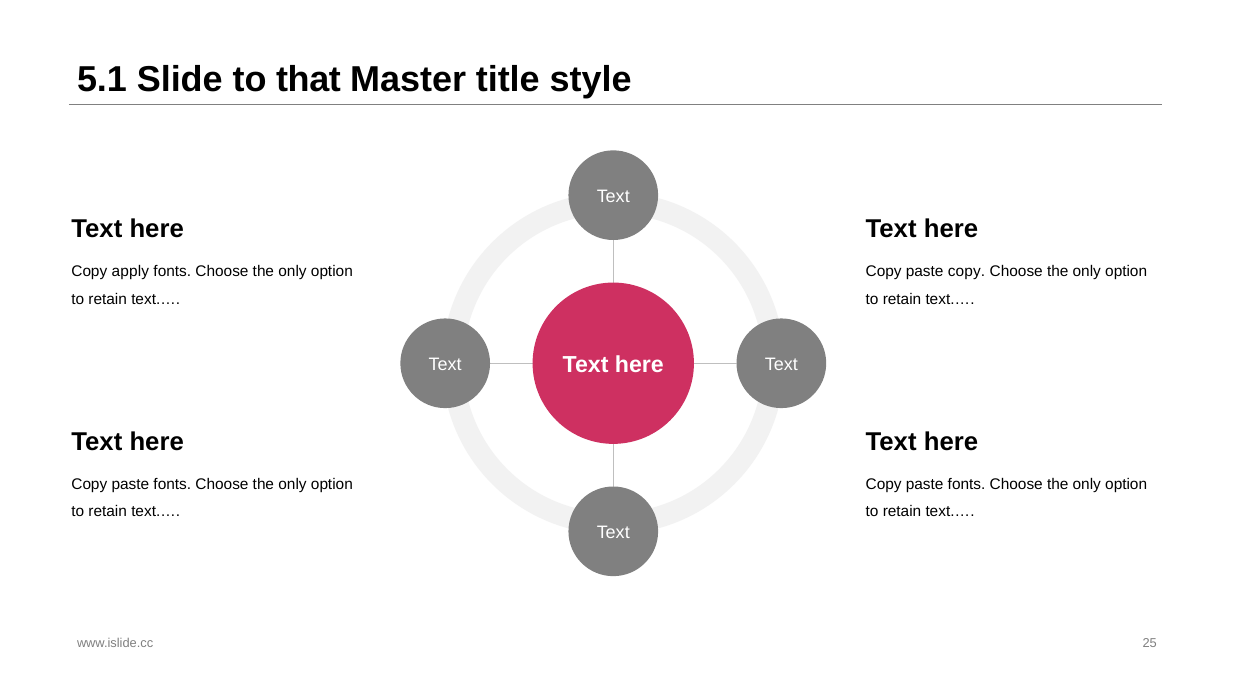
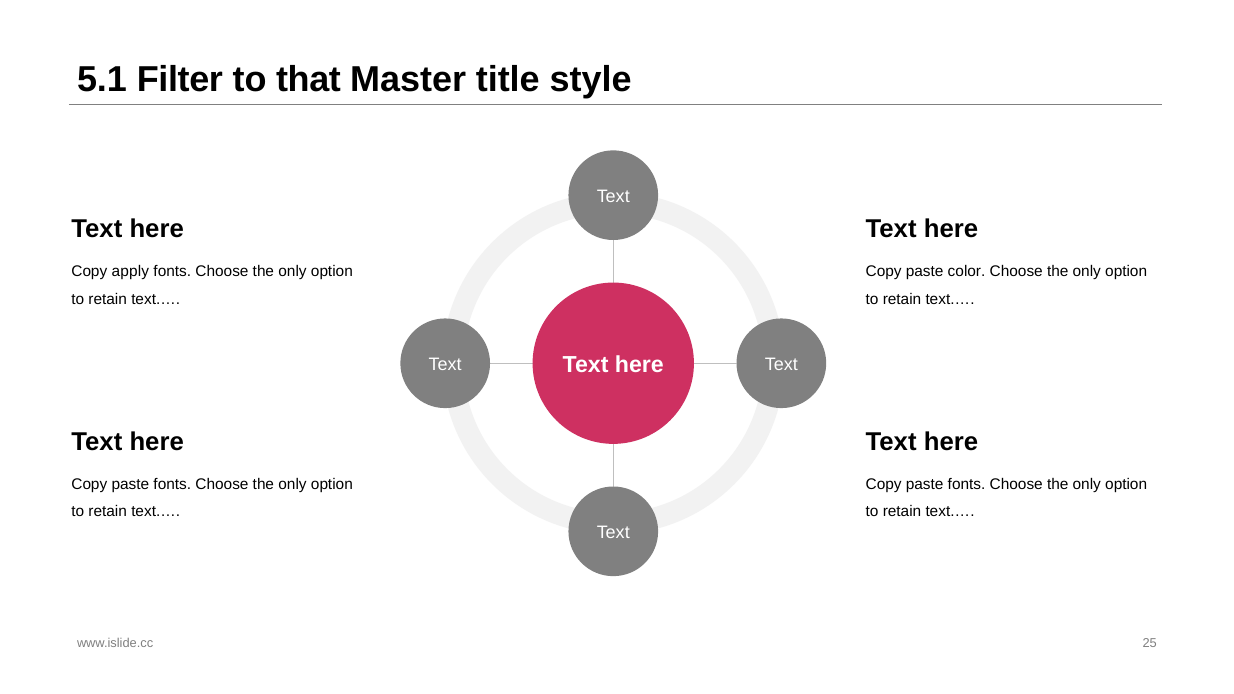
Slide: Slide -> Filter (180, 80)
paste copy: copy -> color (967, 271)
